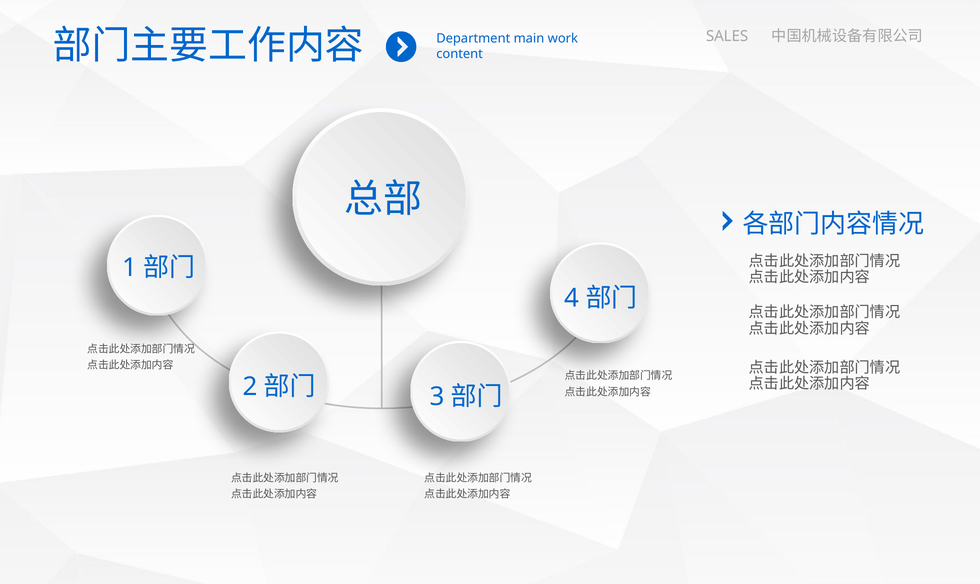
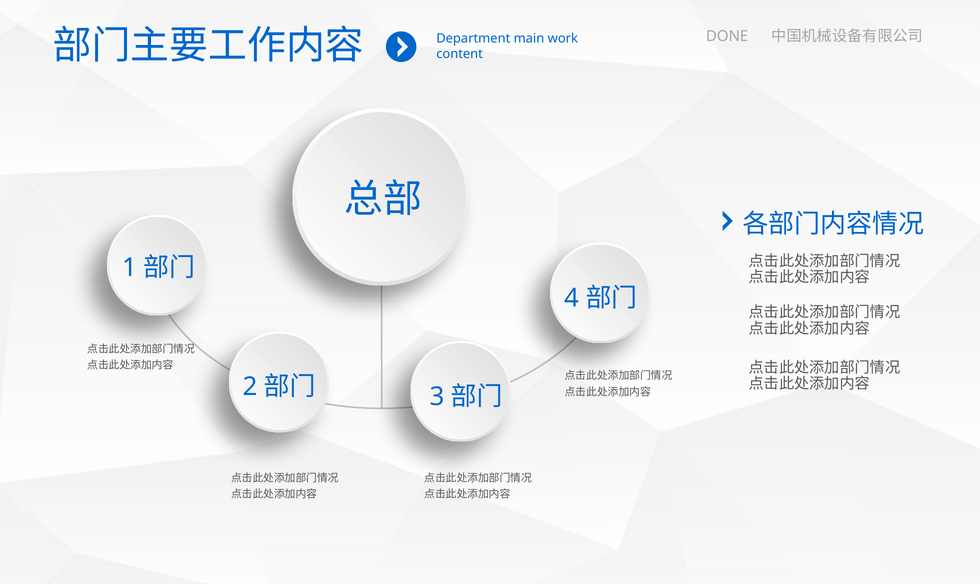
SALES: SALES -> DONE (727, 36)
